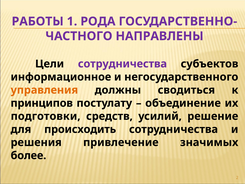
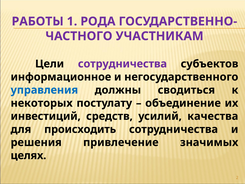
НАПРАВЛЕНЫ: НАПРАВЛЕНЫ -> УЧАСТНИКАМ (160, 36)
управления colour: orange -> blue (44, 90)
принципов: принципов -> некоторых (42, 103)
подготовки: подготовки -> инвестиций (46, 116)
решение: решение -> качества (213, 116)
более: более -> целях (28, 155)
